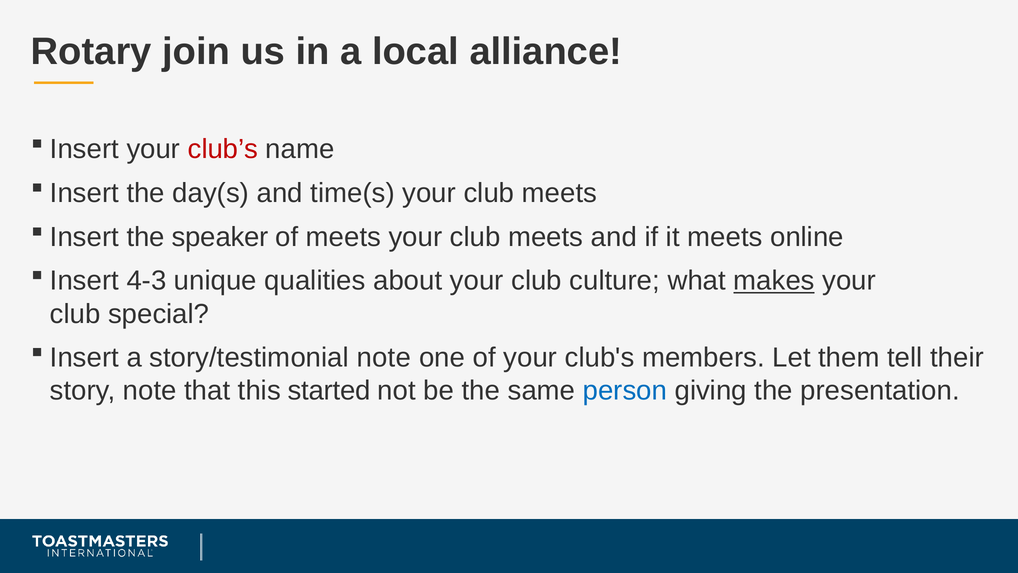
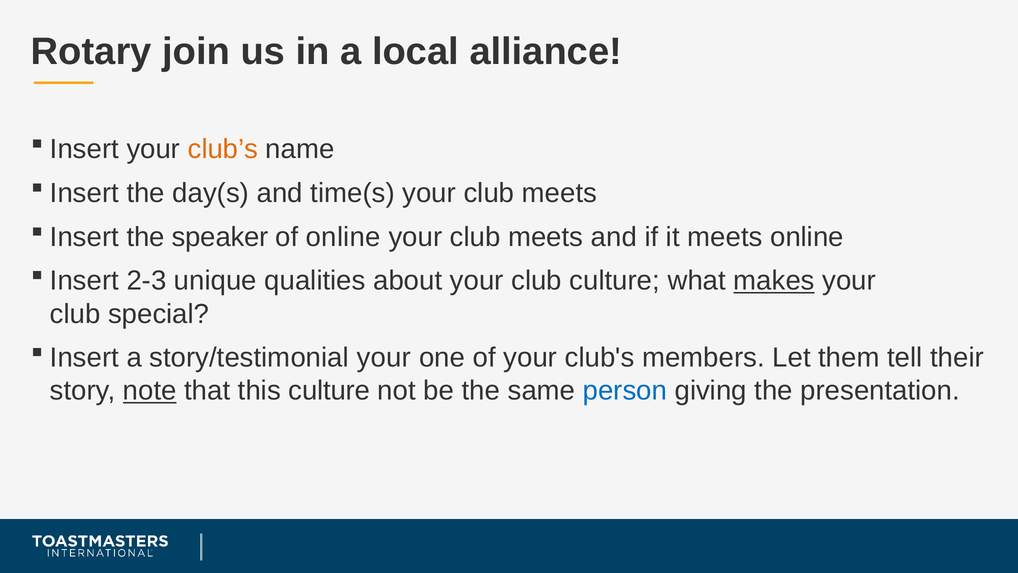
club’s colour: red -> orange (223, 149)
of meets: meets -> online (343, 237)
4-3: 4-3 -> 2-3 (146, 281)
story/testimonial note: note -> your (384, 357)
note underline: none -> present (150, 391)
this started: started -> culture (329, 391)
